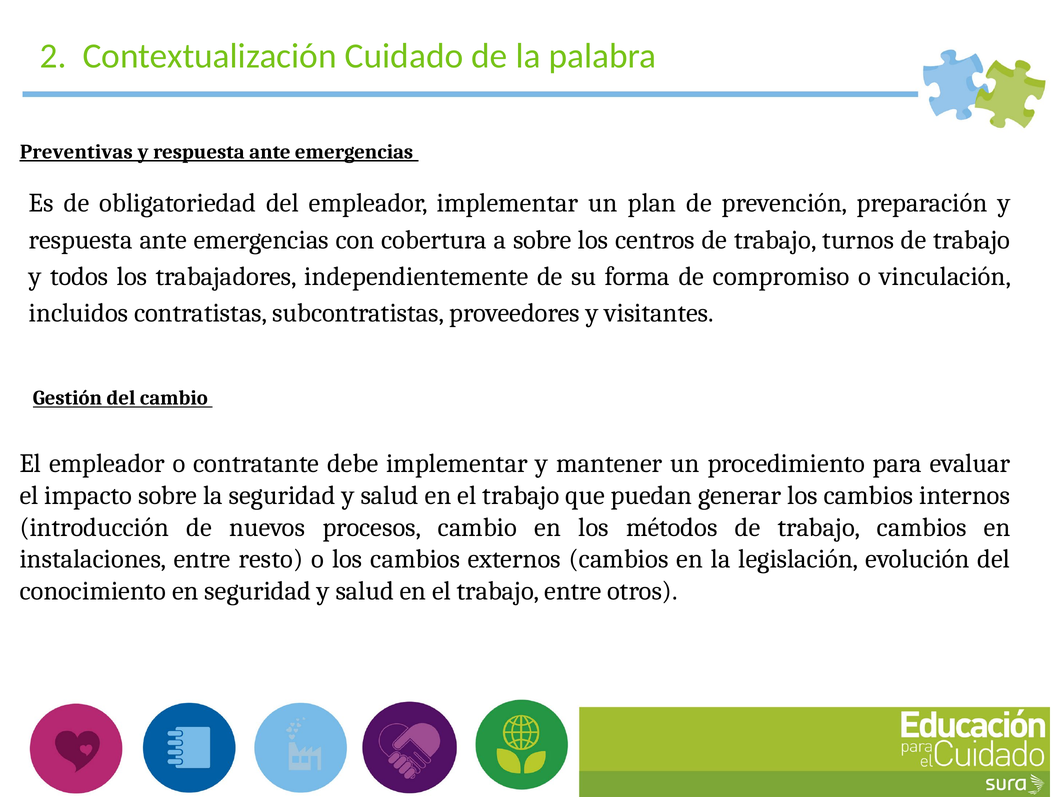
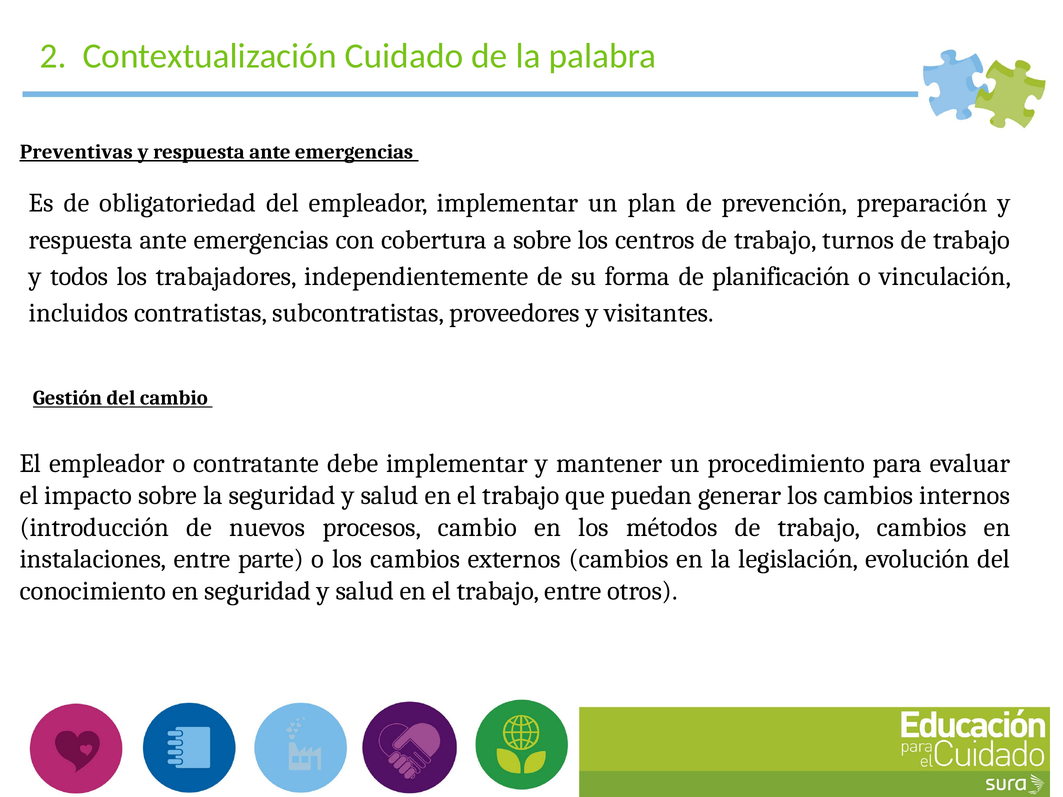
compromiso: compromiso -> planificación (781, 277)
resto: resto -> parte (271, 559)
